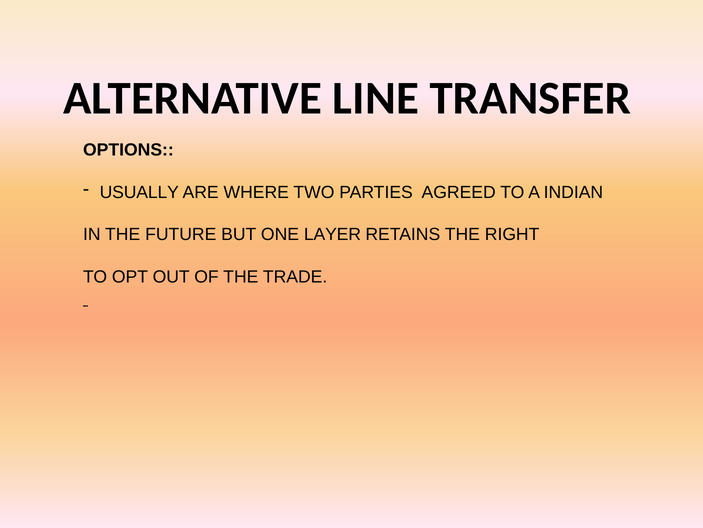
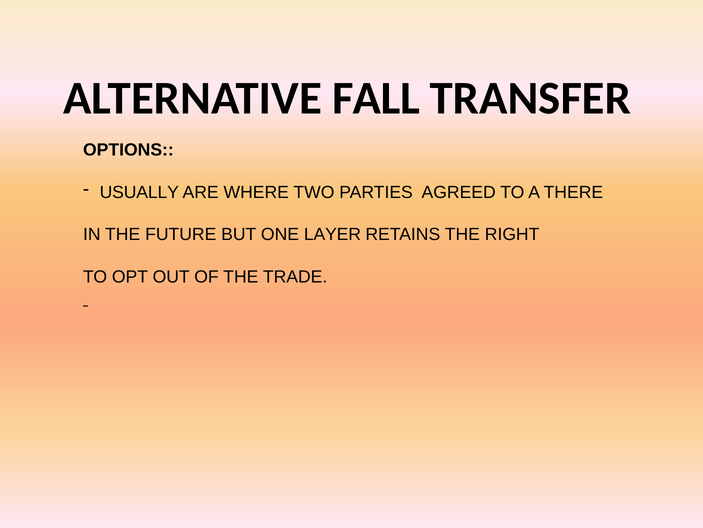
LINE: LINE -> FALL (376, 98)
INDIAN: INDIAN -> THERE (573, 192)
